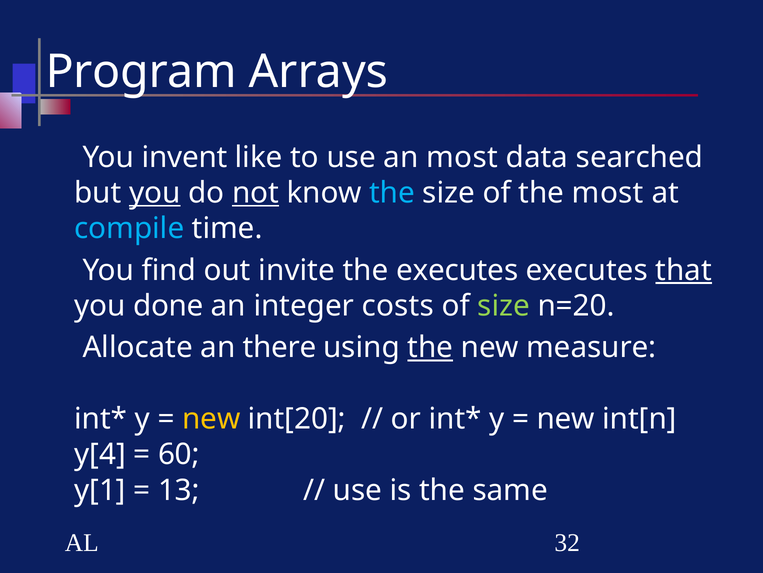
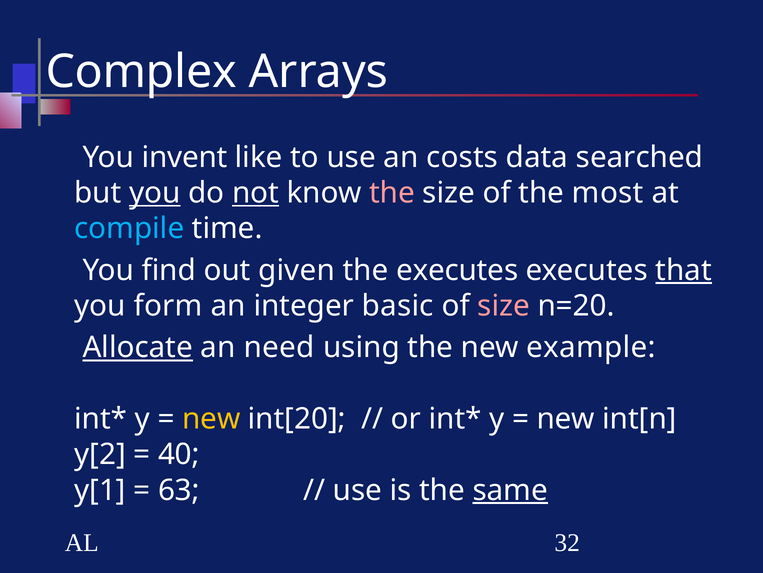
Program: Program -> Complex (141, 72)
an most: most -> costs (462, 157)
the colour: light blue -> pink (392, 193)
invite: invite -> given (297, 270)
done: done -> form (168, 306)
costs: costs -> basic (398, 306)
size colour: light green -> pink (504, 306)
Allocate underline: none -> present (138, 347)
there: there -> need (279, 347)
the underline: present -> none (430, 347)
measure: measure -> example (591, 347)
y[4: y[4 -> y[2 (100, 454)
60: 60 -> 40 (179, 454)
13: 13 -> 63 (179, 490)
same underline: none -> present (510, 490)
